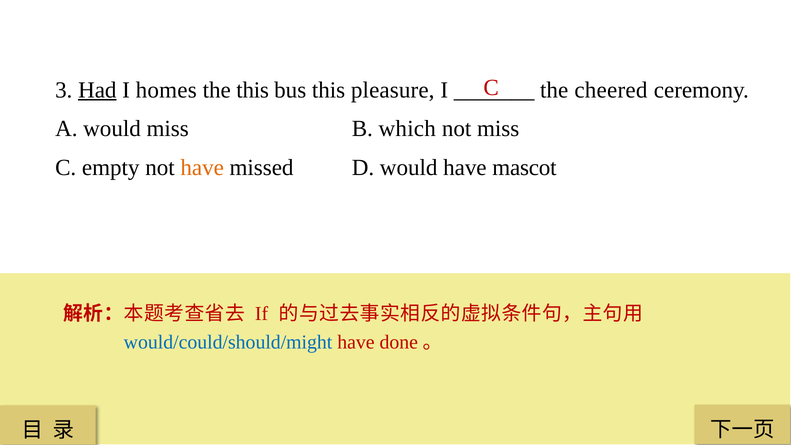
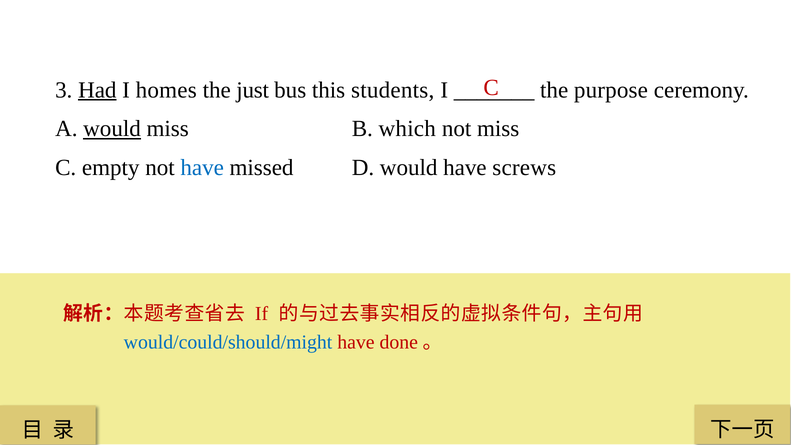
the this: this -> just (253, 90)
pleasure: pleasure -> students (393, 90)
cheered: cheered -> purpose (611, 90)
would underline: none -> present (112, 129)
have colour: orange -> blue (202, 167)
mascot: mascot -> screws (524, 167)
